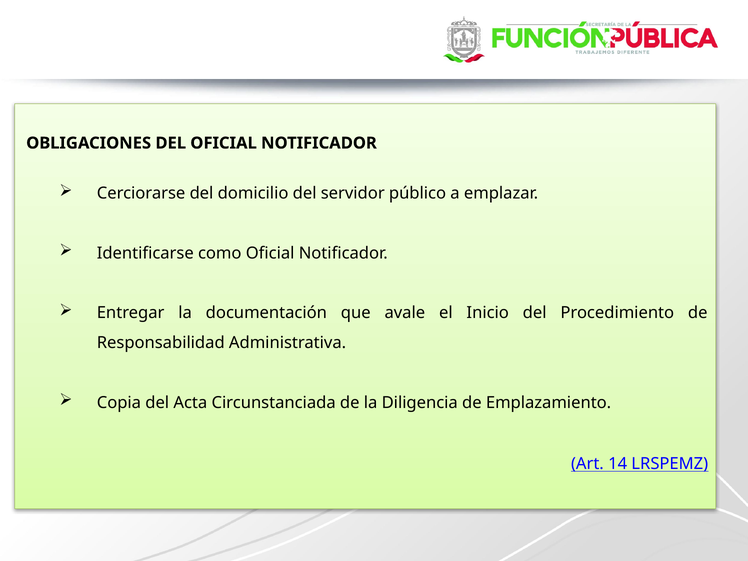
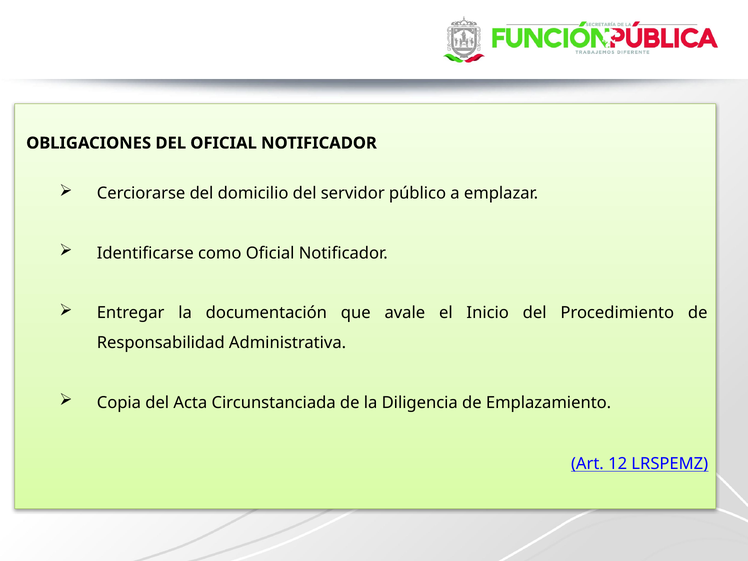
14: 14 -> 12 (618, 464)
